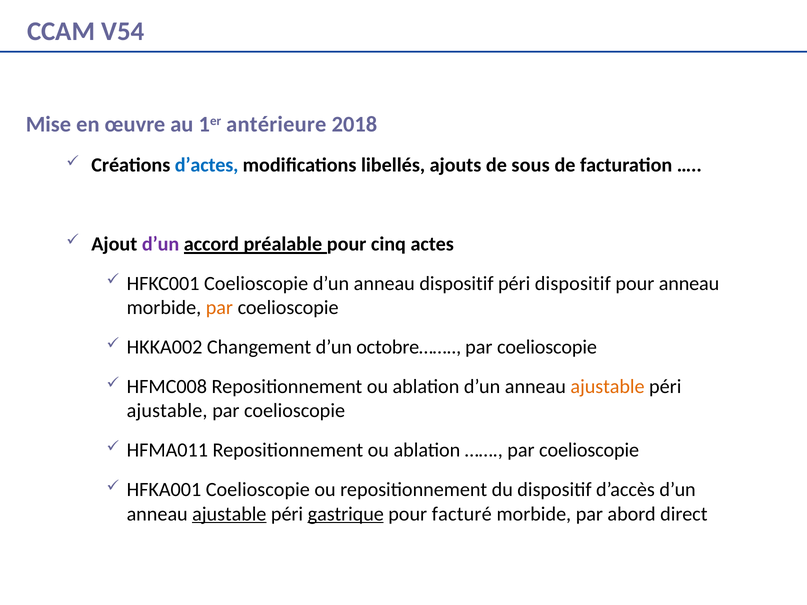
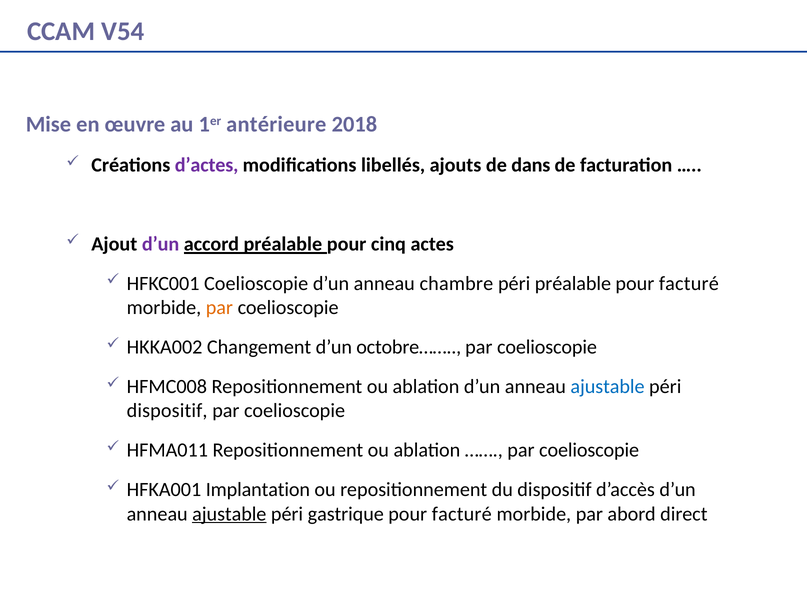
d’actes colour: blue -> purple (207, 165)
sous: sous -> dans (531, 165)
anneau dispositif: dispositif -> chambre (456, 284)
péri dispositif: dispositif -> préalable (573, 284)
anneau: anneau -> facturé (689, 284)
ajustable colour: orange -> blue (607, 387)
ajustable: ajustable -> dispositif (167, 411)
HFKA001 Coelioscopie: Coelioscopie -> Implantation (258, 490)
gastrique underline: present -> none (346, 514)
